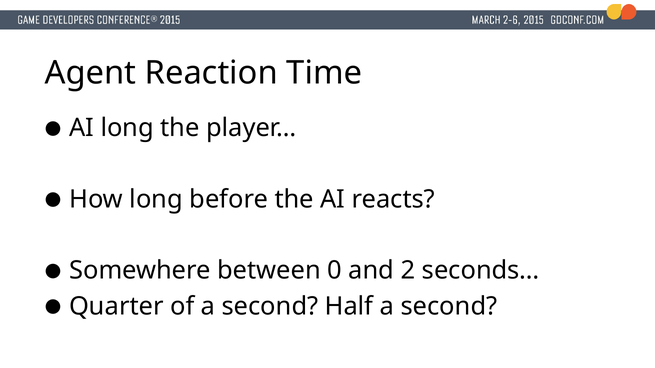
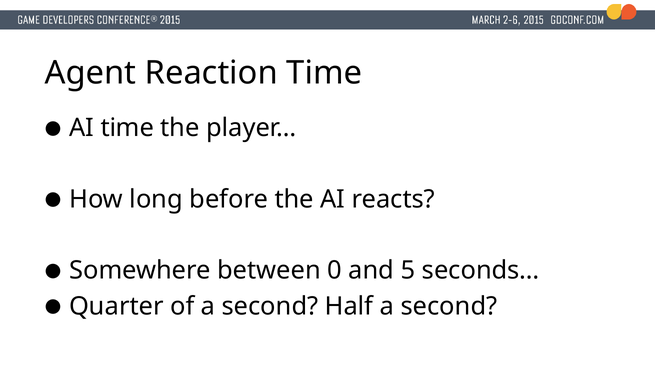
AI long: long -> time (127, 128)
2: 2 -> 5 (408, 271)
